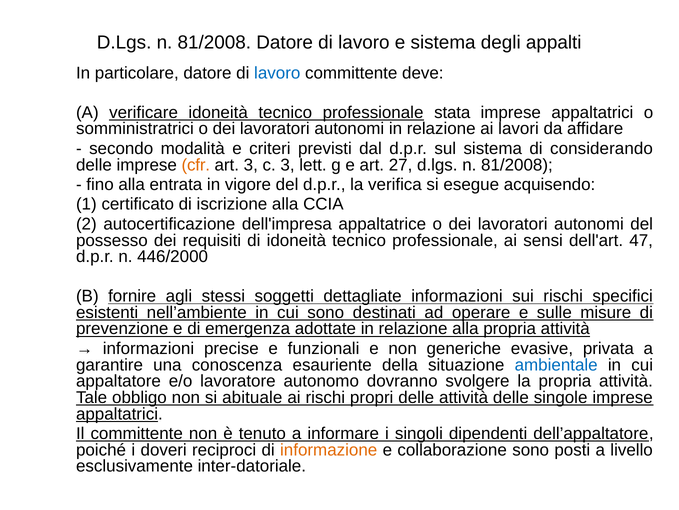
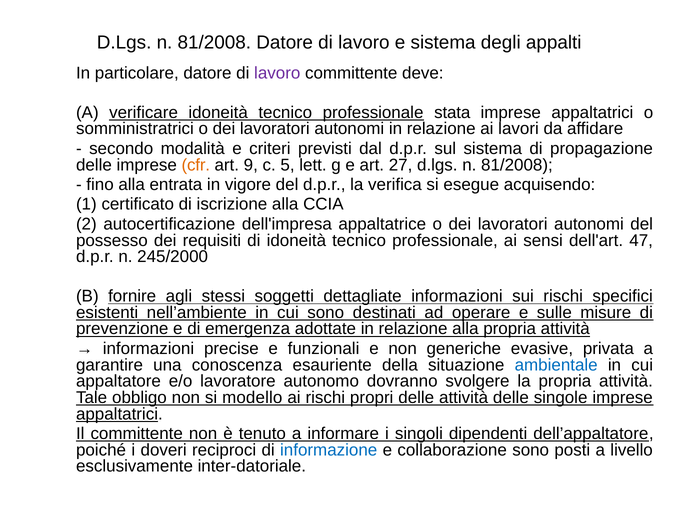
lavoro colour: blue -> purple (277, 73)
considerando: considerando -> propagazione (602, 148)
art 3: 3 -> 9 (251, 165)
c 3: 3 -> 5 (288, 165)
446/2000: 446/2000 -> 245/2000 (173, 256)
abituale: abituale -> modello (252, 397)
informazione colour: orange -> blue (329, 449)
